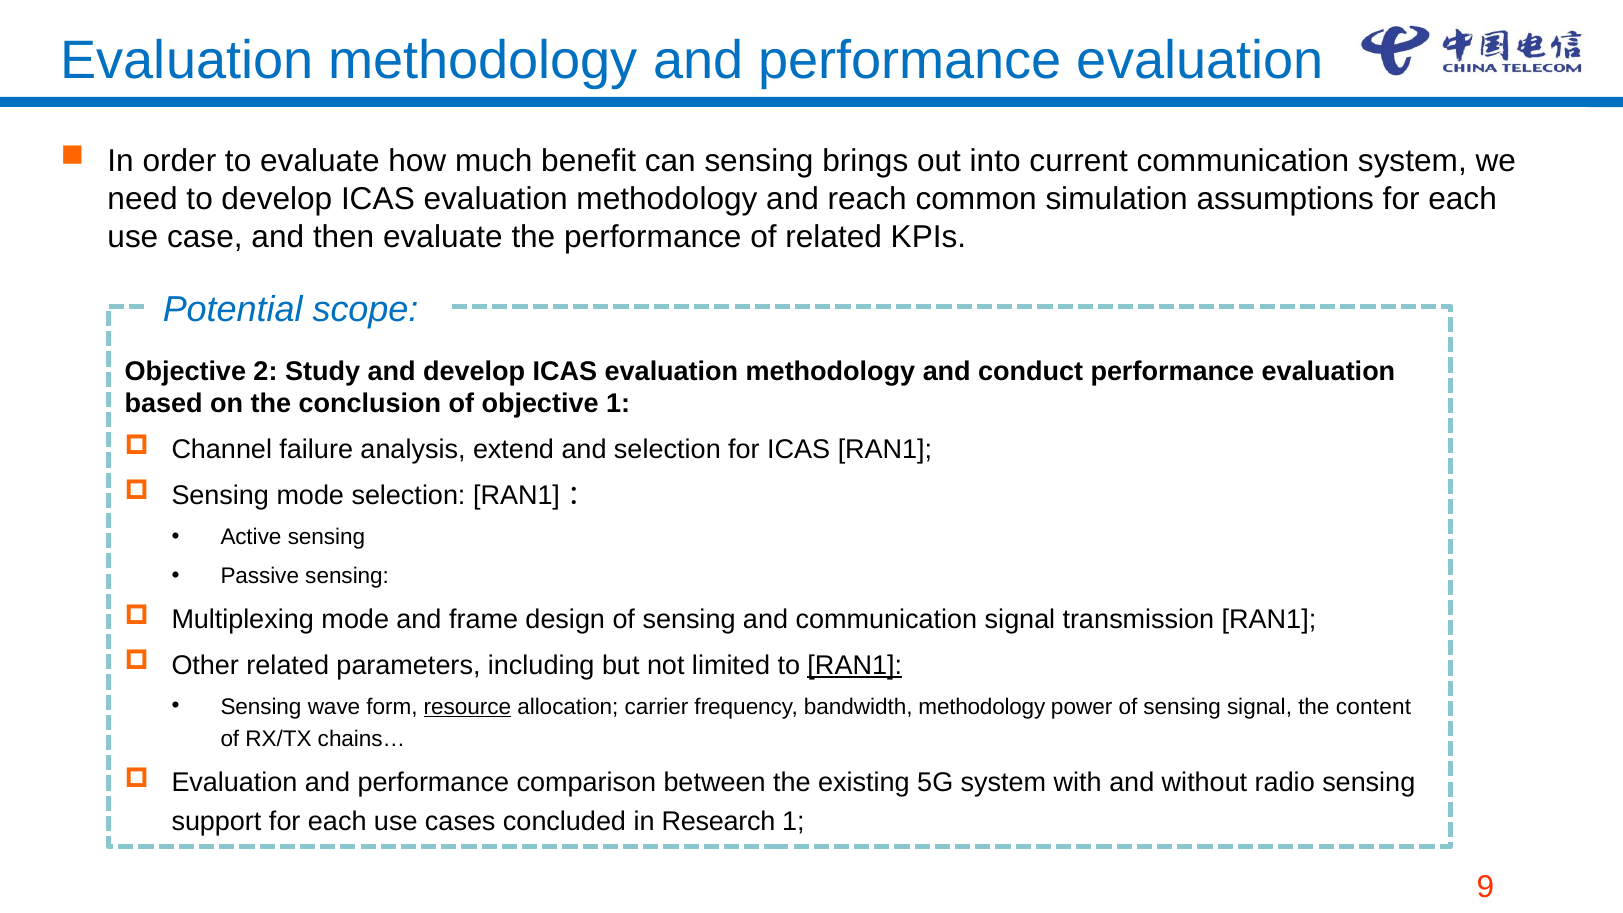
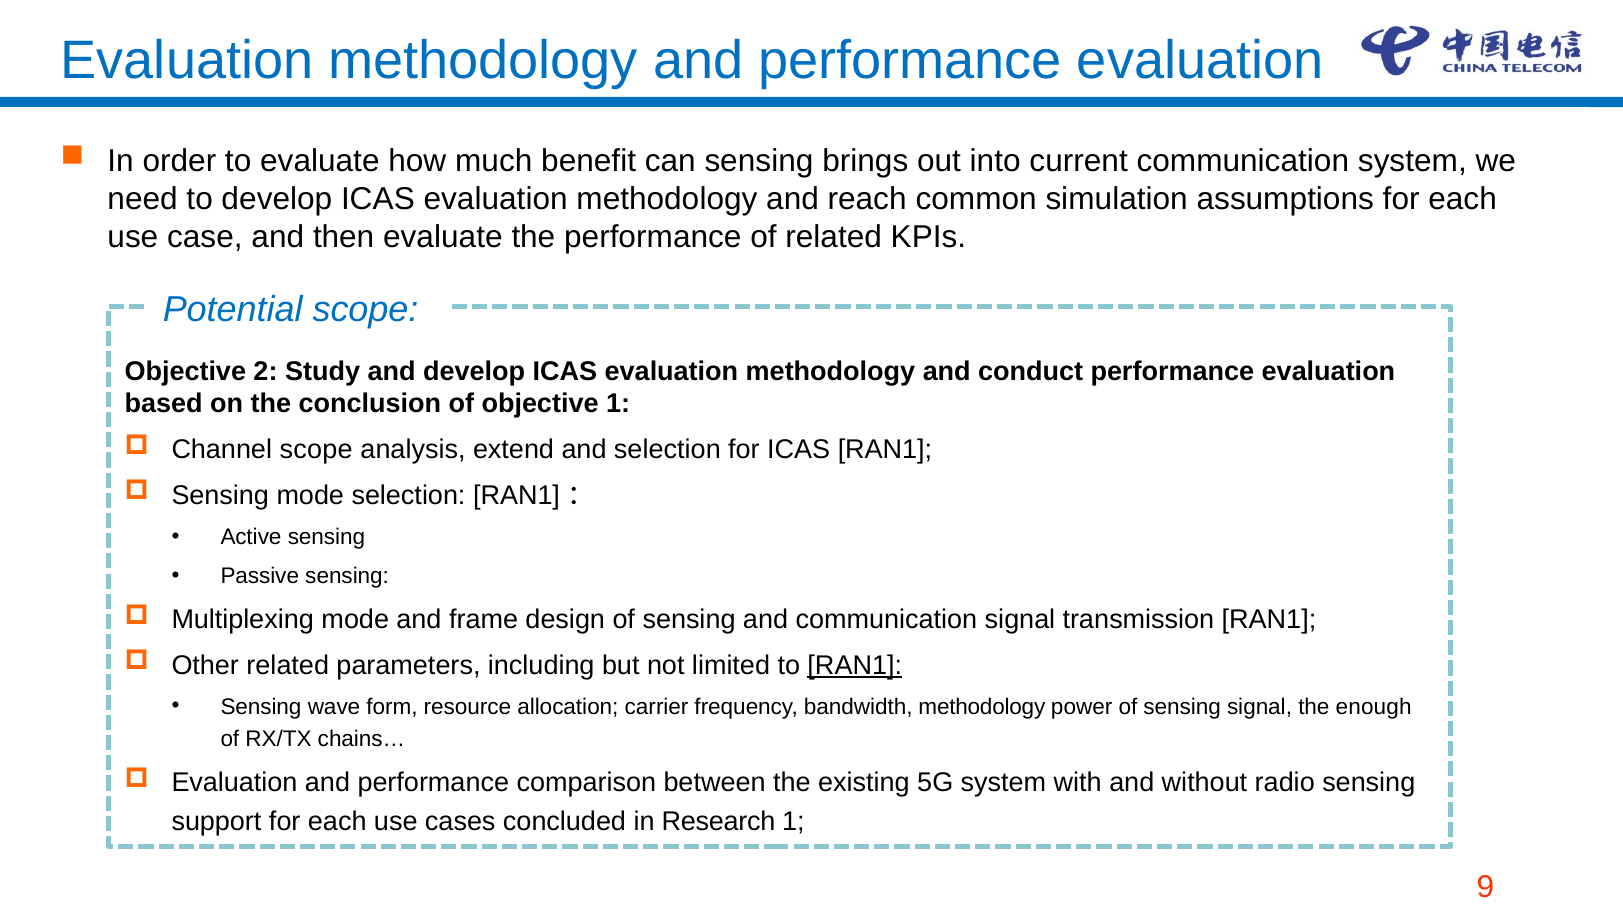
Channel failure: failure -> scope (316, 450)
resource underline: present -> none (467, 707)
content: content -> enough (1374, 707)
